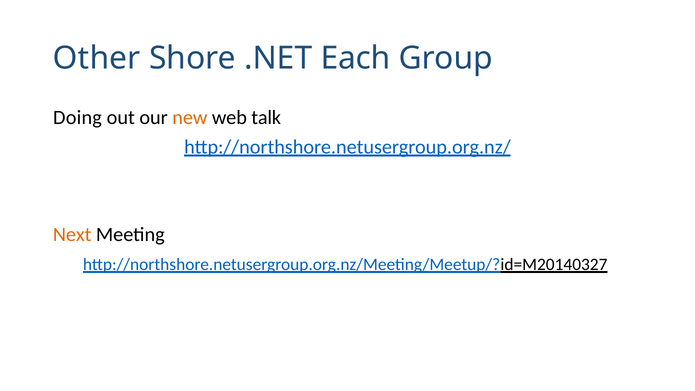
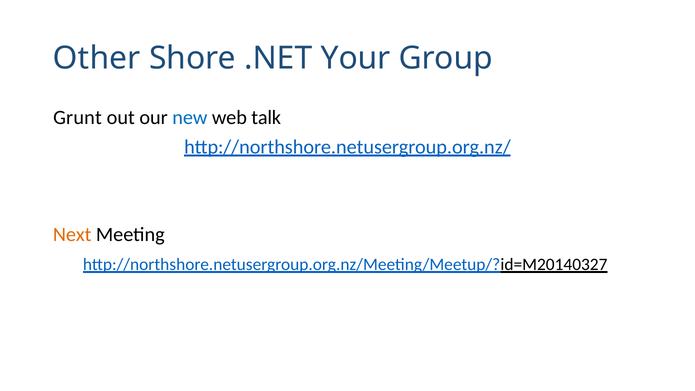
Each: Each -> Your (356, 58)
Doing: Doing -> Grunt (77, 118)
new colour: orange -> blue (190, 118)
